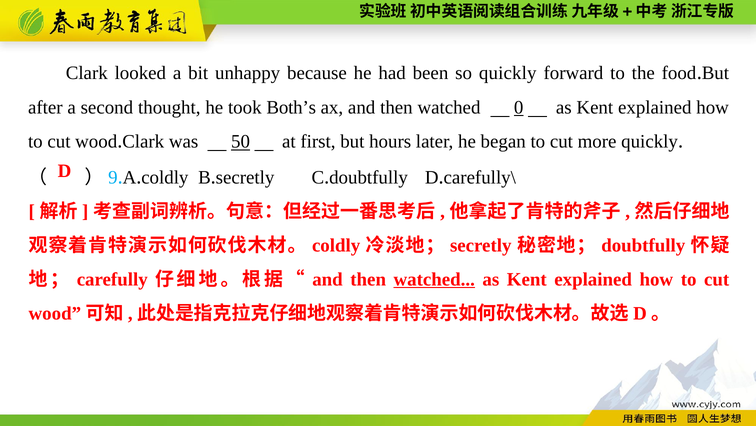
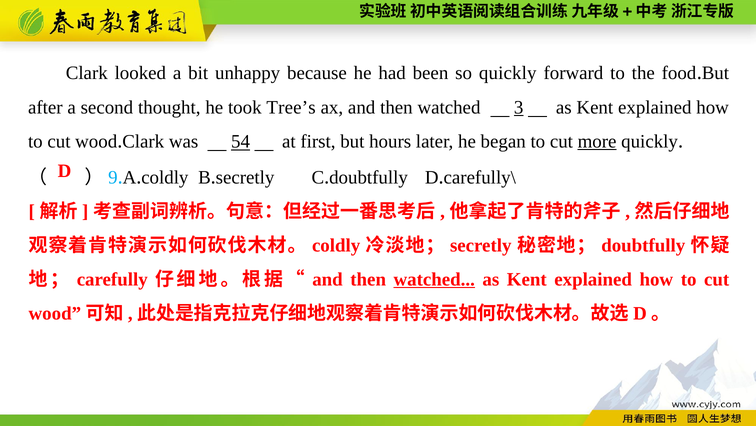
Both’s: Both’s -> Tree’s (291, 107)
0: 0 -> 3 (519, 107)
50: 50 -> 54 (241, 141)
more underline: none -> present (597, 141)
